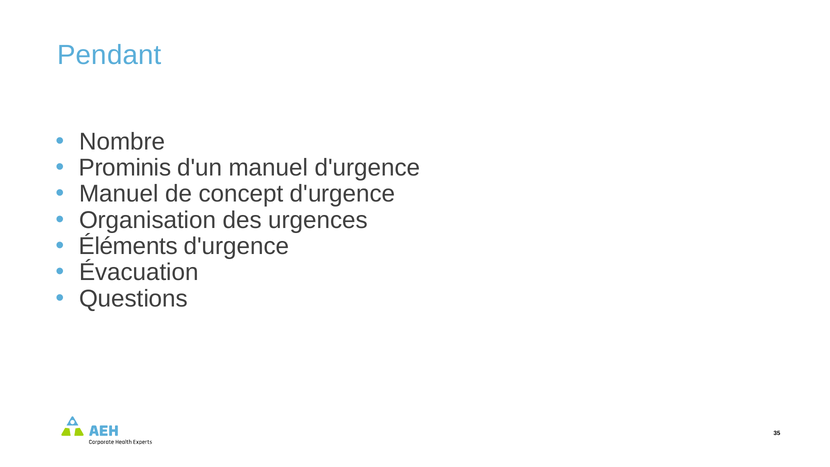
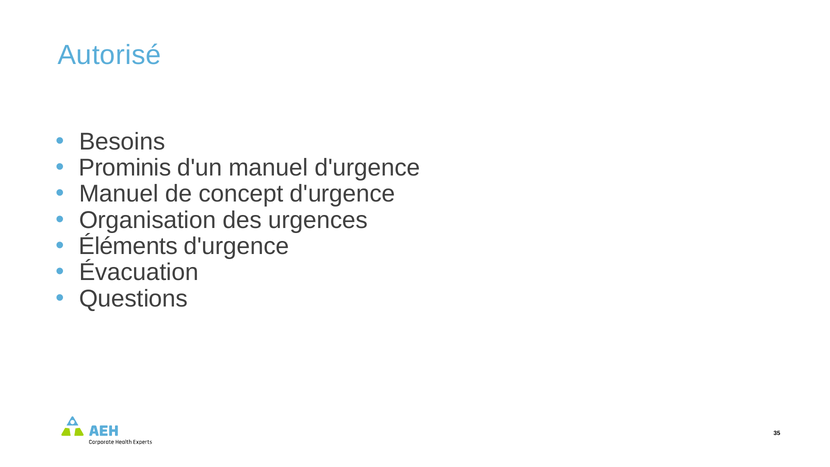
Pendant: Pendant -> Autorisé (109, 55)
Nombre: Nombre -> Besoins (122, 142)
